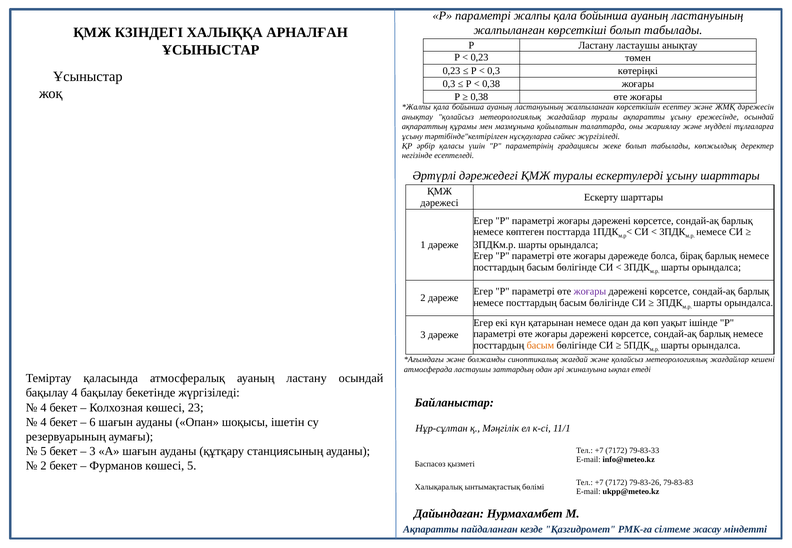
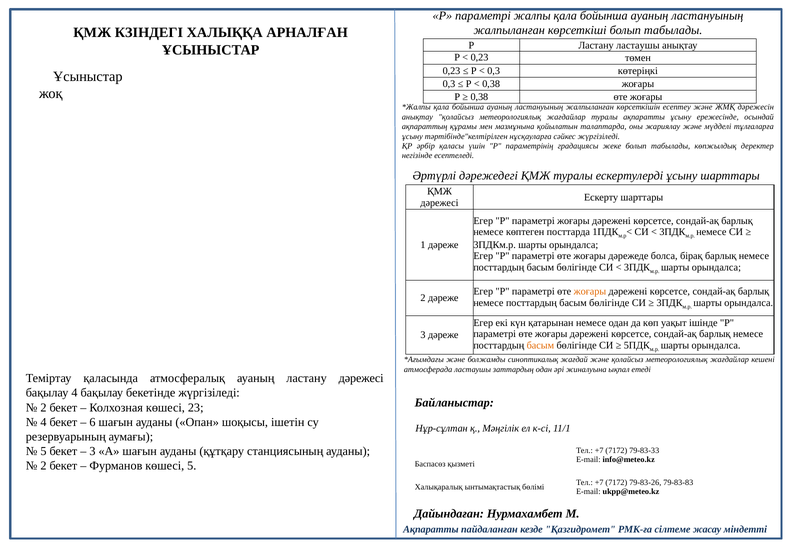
жоғары colour: purple -> orange (590, 292)
ластану осындай: осындай -> дәрежесі (361, 378)
4: 4 -> 2 (43, 408)
